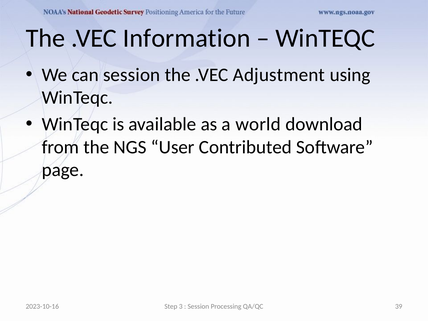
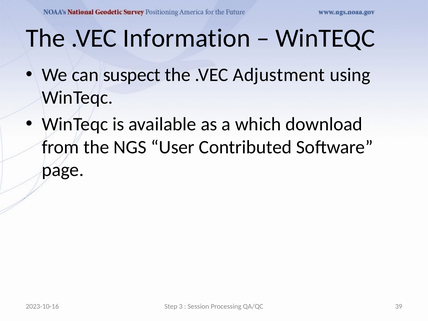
can session: session -> suspect (132, 75)
world: world -> which (258, 124)
